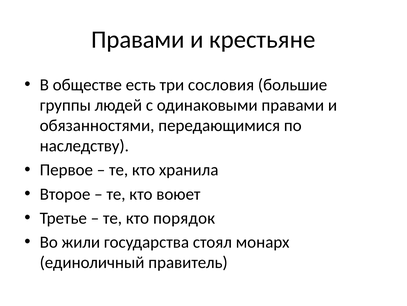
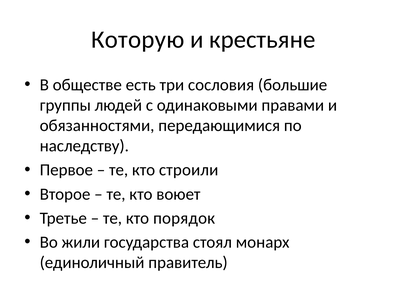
Правами: Правами -> Которую (138, 39)
хранила: хранила -> строили (189, 170)
